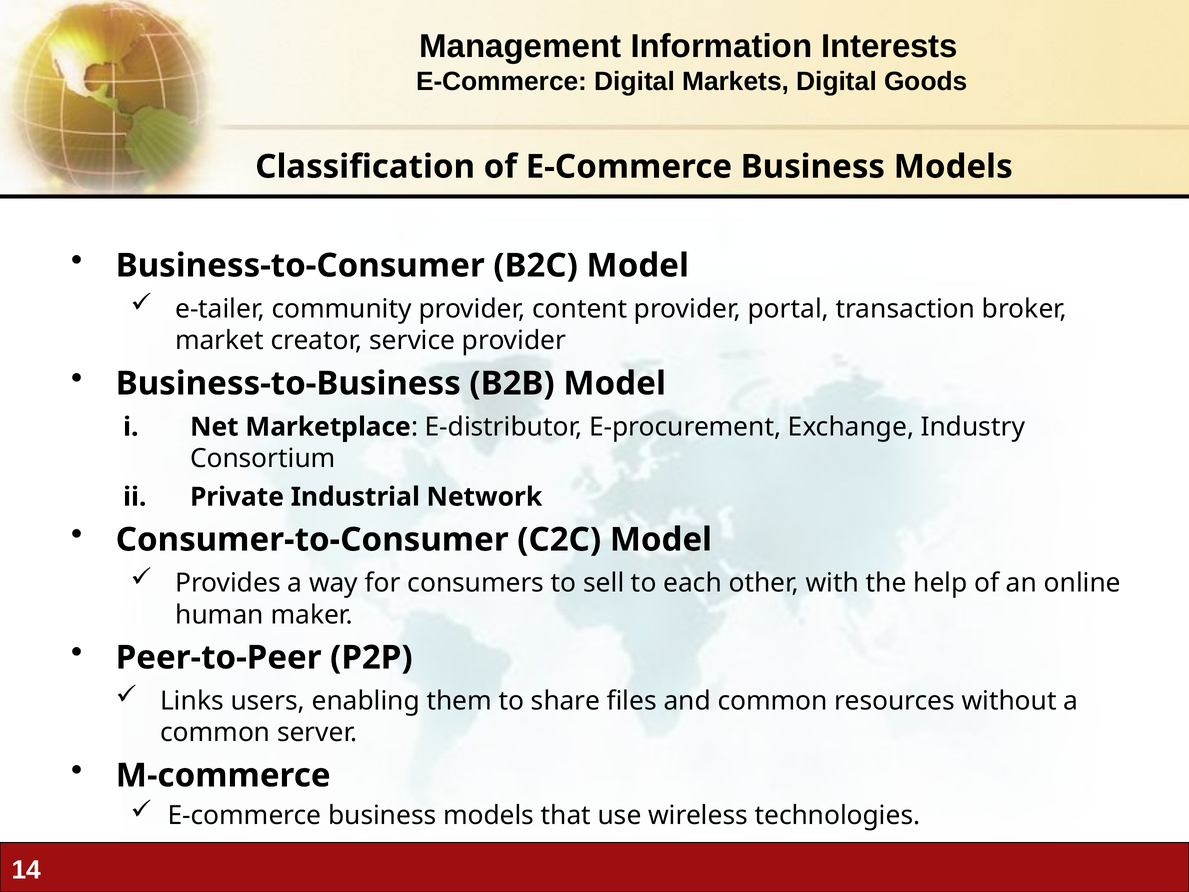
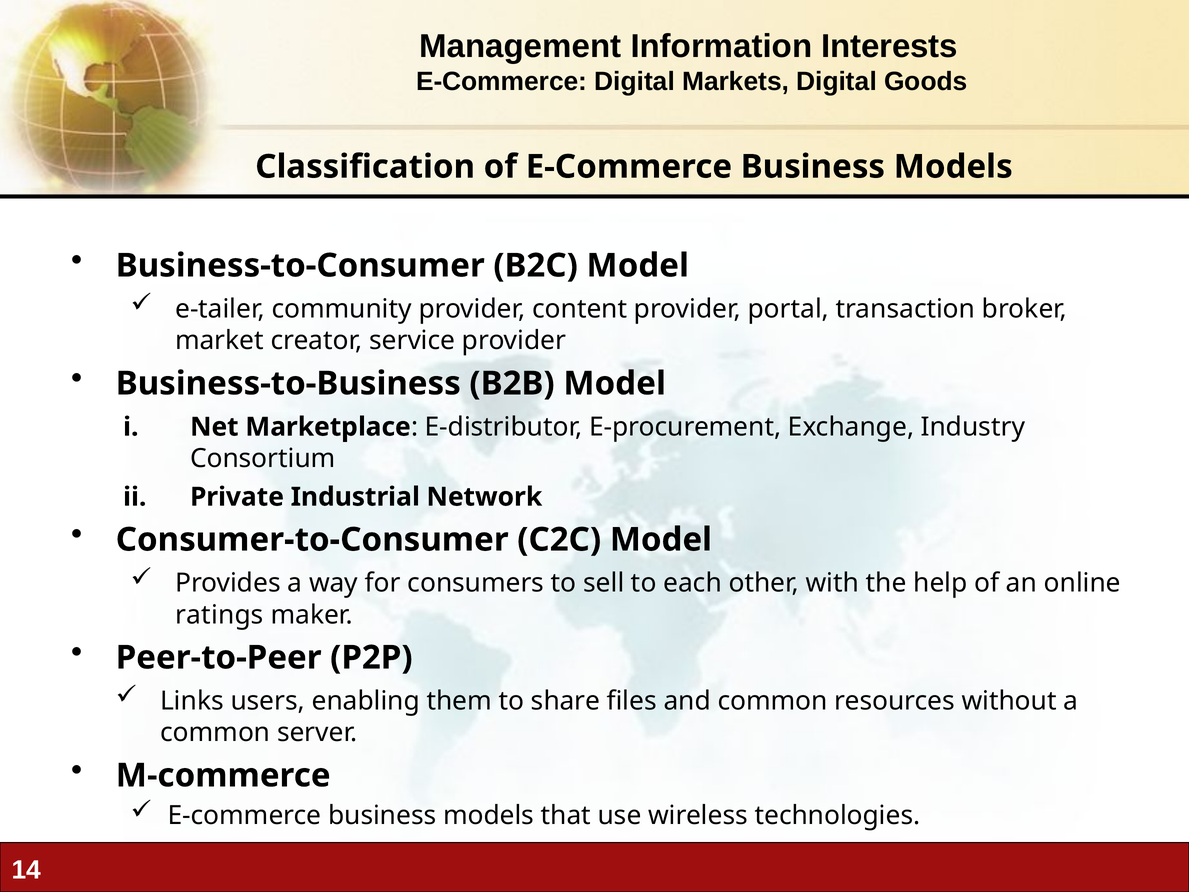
human: human -> ratings (219, 615)
